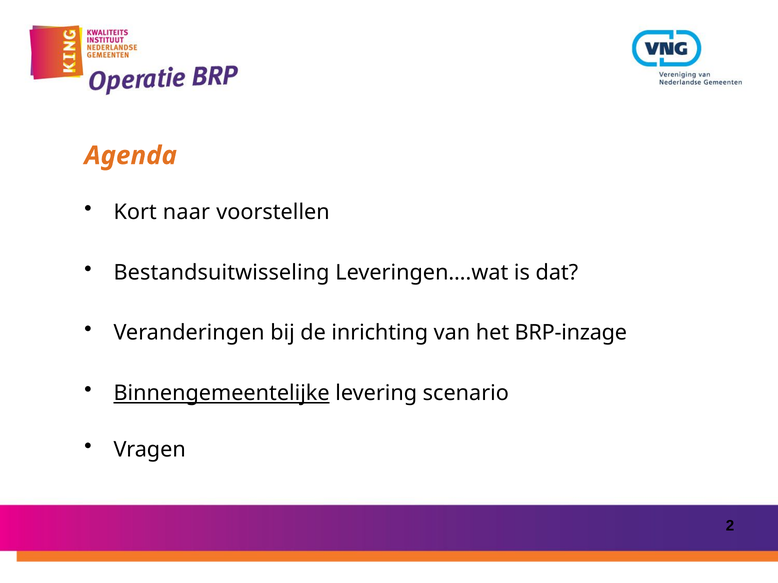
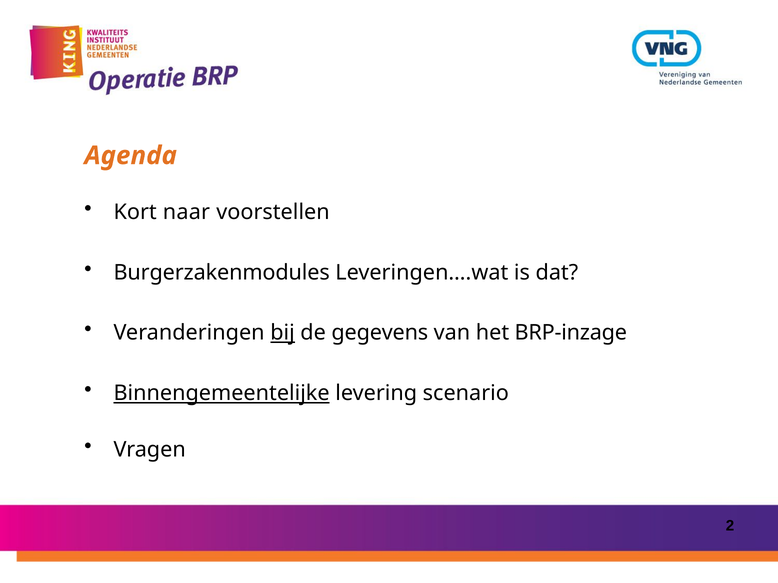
Bestandsuitwisseling: Bestandsuitwisseling -> Burgerzakenmodules (222, 273)
bij underline: none -> present (283, 333)
inrichting: inrichting -> gegevens (380, 333)
